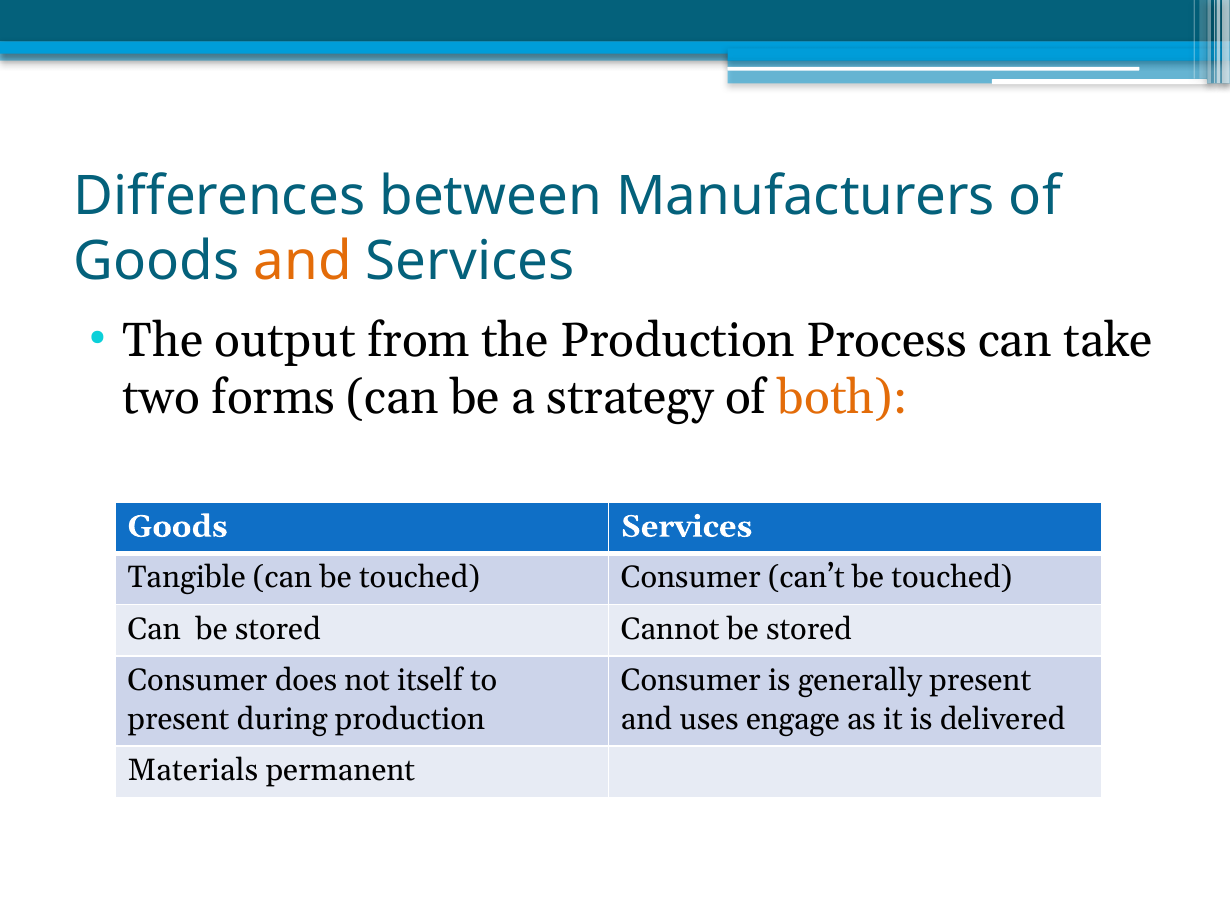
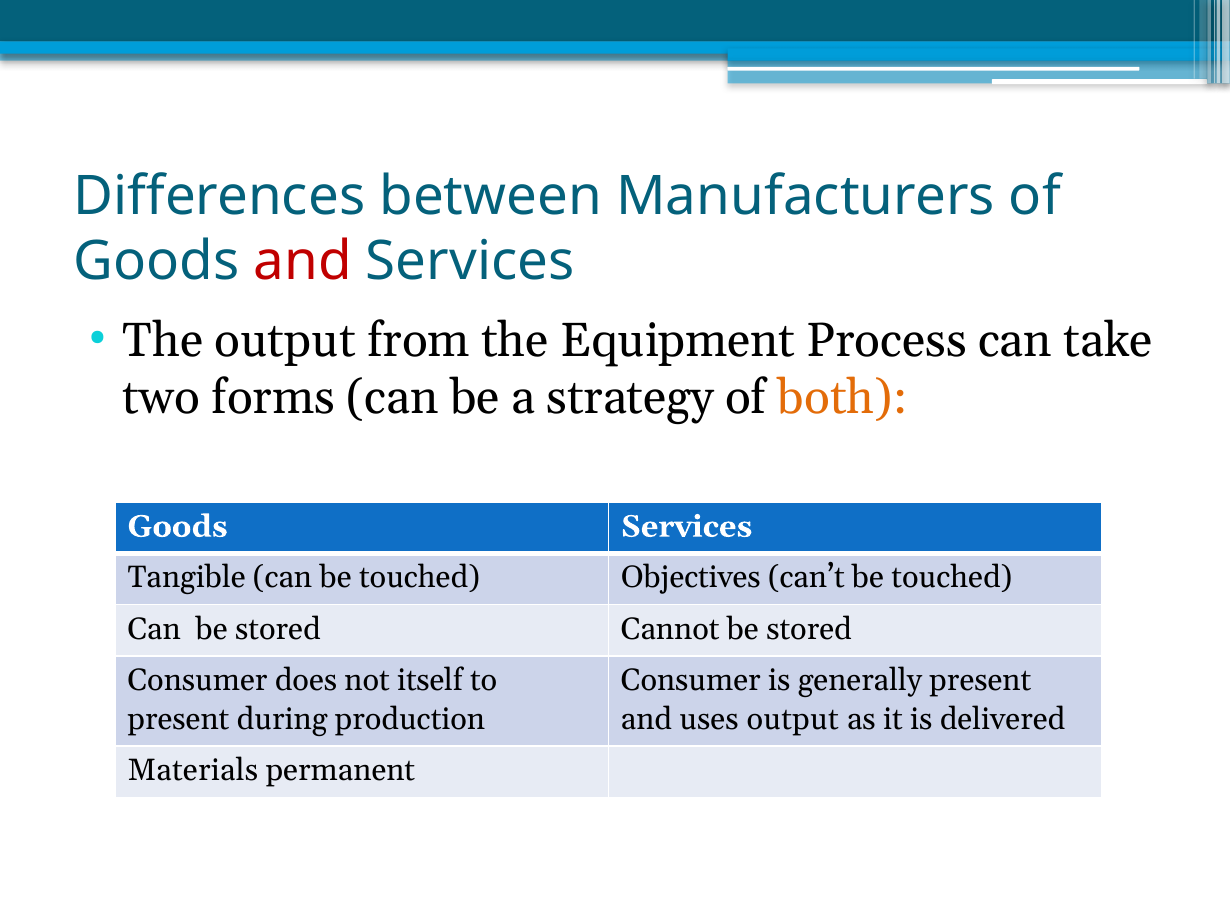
and colour: orange -> red (303, 262)
the Production: Production -> Equipment (678, 341)
touched Consumer: Consumer -> Objectives (691, 578)
uses engage: engage -> output (793, 720)
